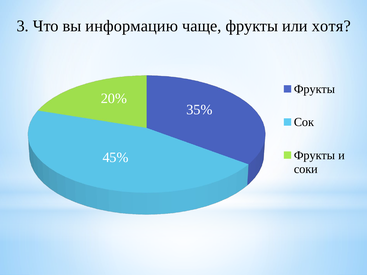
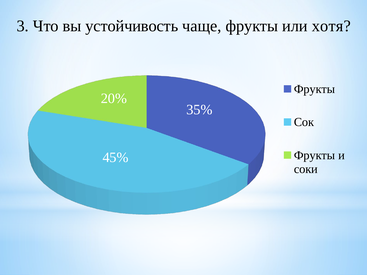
информацию: информацию -> устойчивость (132, 26)
